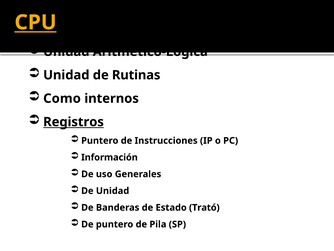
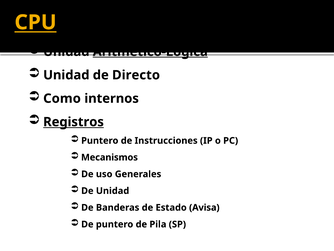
Aritmético-Lógica underline: none -> present (150, 52)
Rutinas: Rutinas -> Directo (136, 75)
Información: Información -> Mecanismos (109, 157)
Trató: Trató -> Avisa (204, 207)
